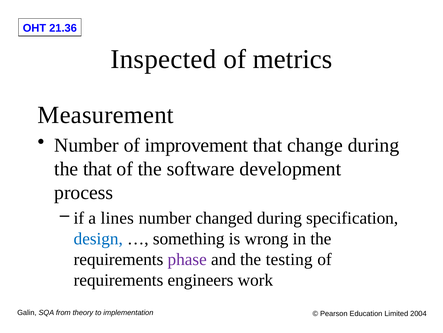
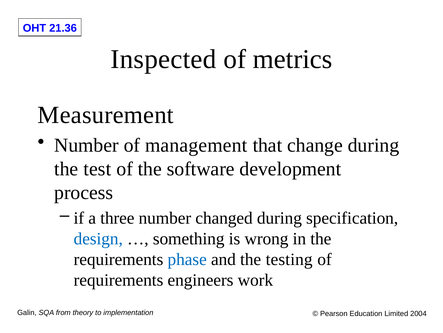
improvement: improvement -> management (196, 145)
the that: that -> test (97, 168)
lines: lines -> three (117, 218)
phase colour: purple -> blue (187, 259)
